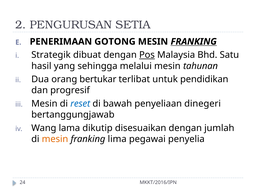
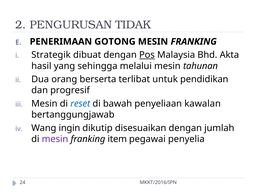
SETIA: SETIA -> TIDAK (133, 25)
FRANKING underline: present -> none (194, 42)
Satu: Satu -> Akta (229, 55)
bertukar: bertukar -> berserta (98, 79)
dinegeri: dinegeri -> kawalan (203, 104)
lama: lama -> ingin (69, 128)
mesin colour: orange -> purple (55, 139)
lima: lima -> item (117, 139)
